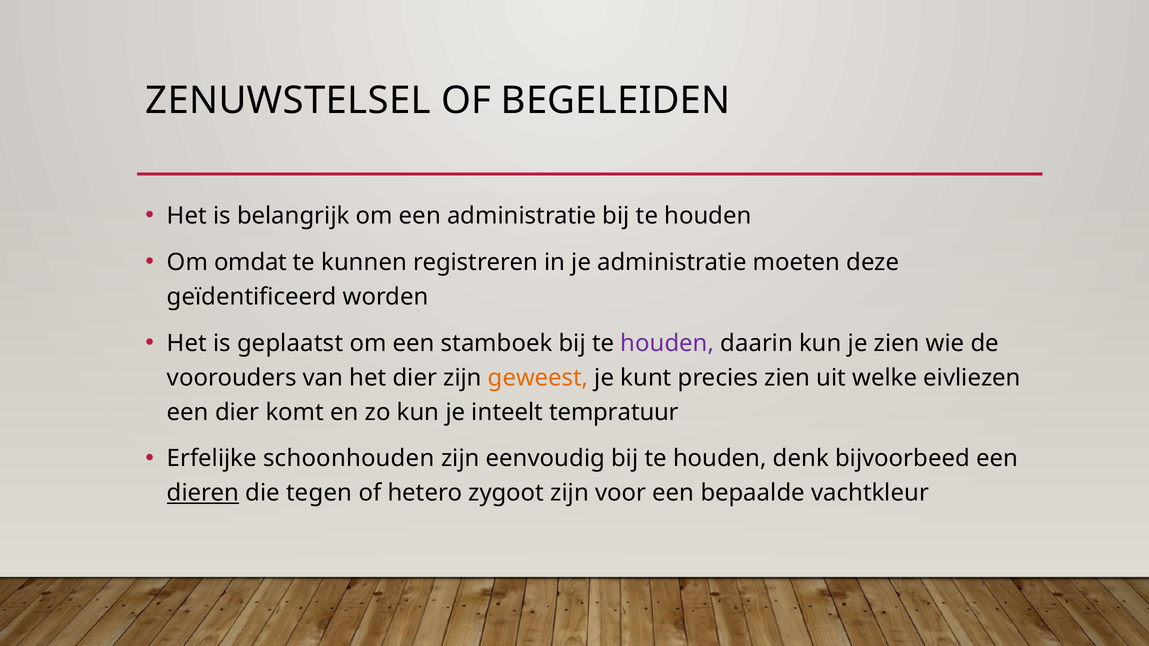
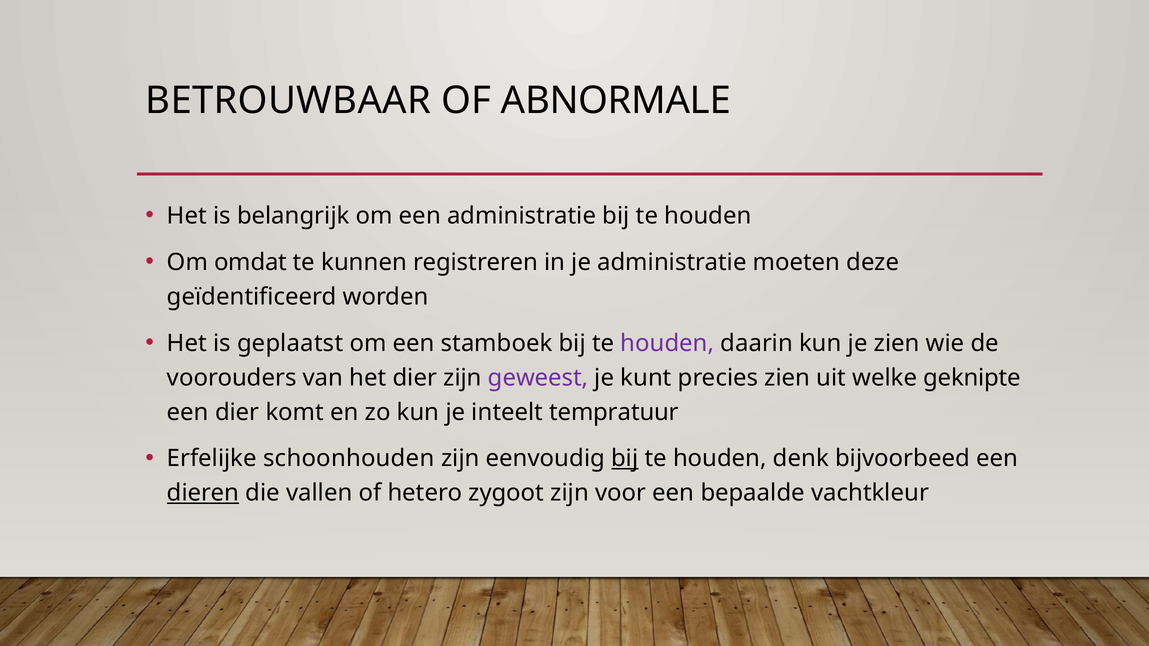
ZENUWSTELSEL: ZENUWSTELSEL -> BETROUWBAAR (288, 101)
BEGELEIDEN: BEGELEIDEN -> ABNORMALE (616, 101)
geweest colour: orange -> purple (538, 378)
eivliezen: eivliezen -> geknipte (972, 378)
bij underline: none -> present (625, 459)
tegen: tegen -> vallen (319, 493)
